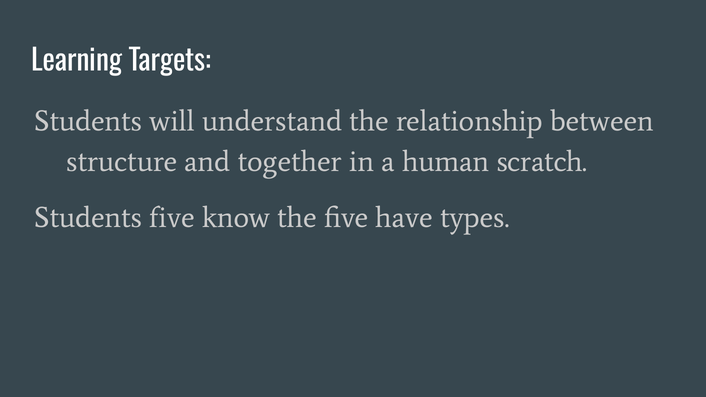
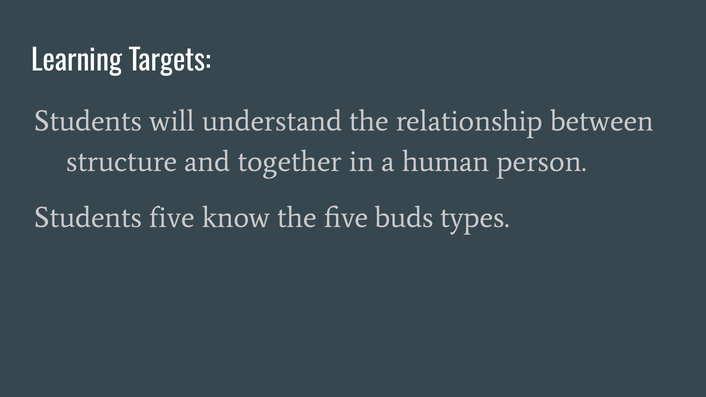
scratch: scratch -> person (542, 162)
have: have -> buds (404, 218)
